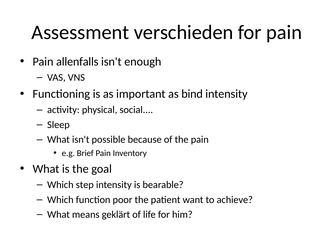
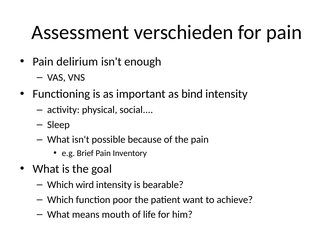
allenfalls: allenfalls -> delirium (77, 62)
step: step -> wird (85, 184)
geklärt: geklärt -> mouth (116, 214)
